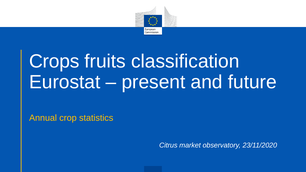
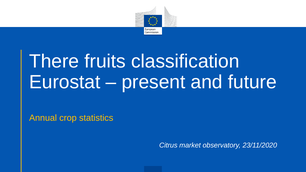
Crops: Crops -> There (54, 61)
